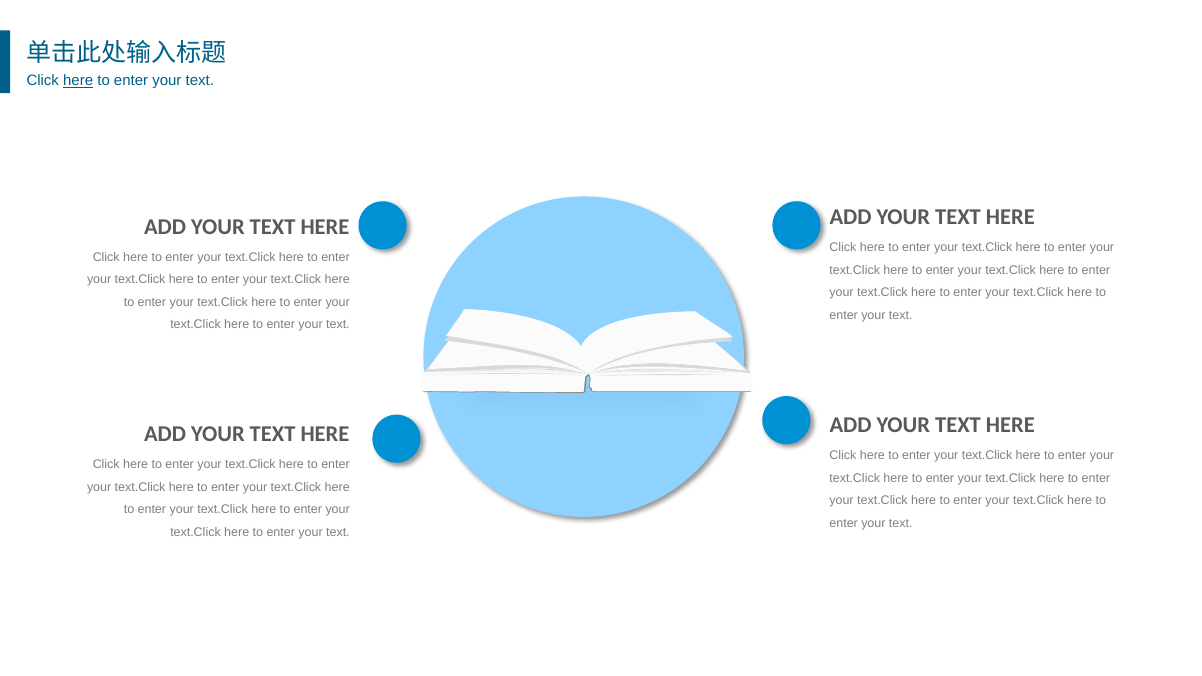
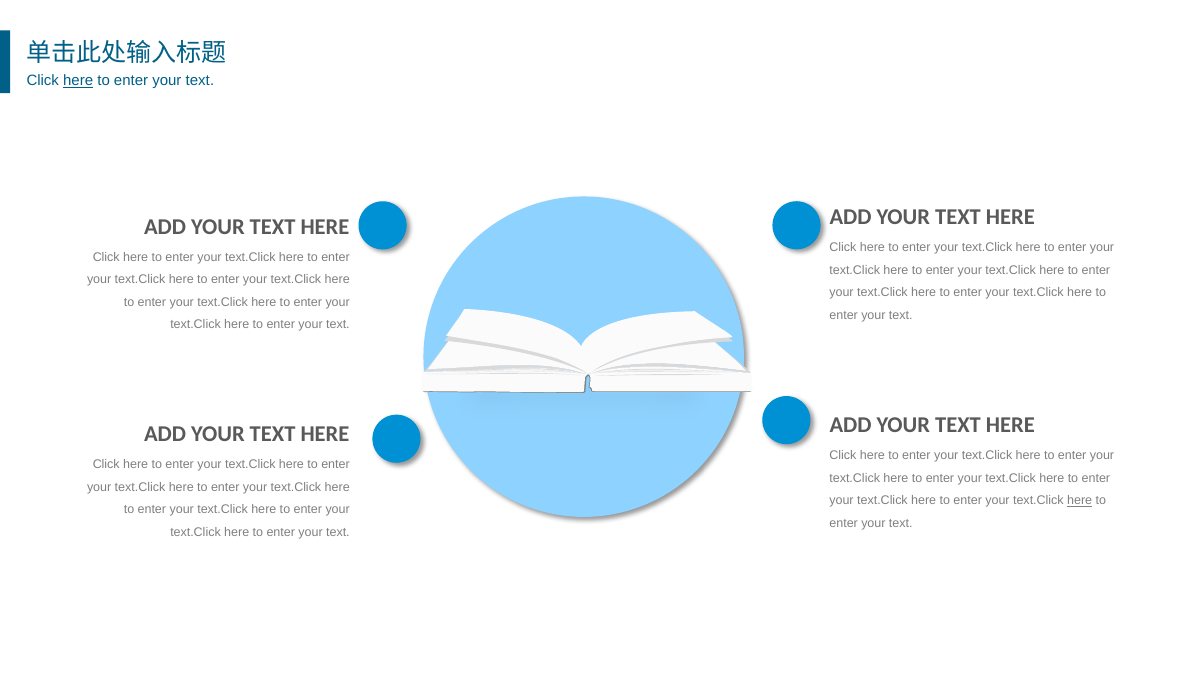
here underline: none -> present (1080, 501)
